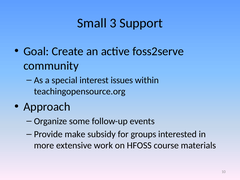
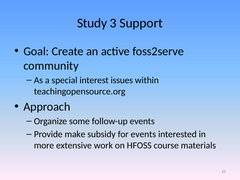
Small: Small -> Study (92, 23)
for groups: groups -> events (143, 134)
